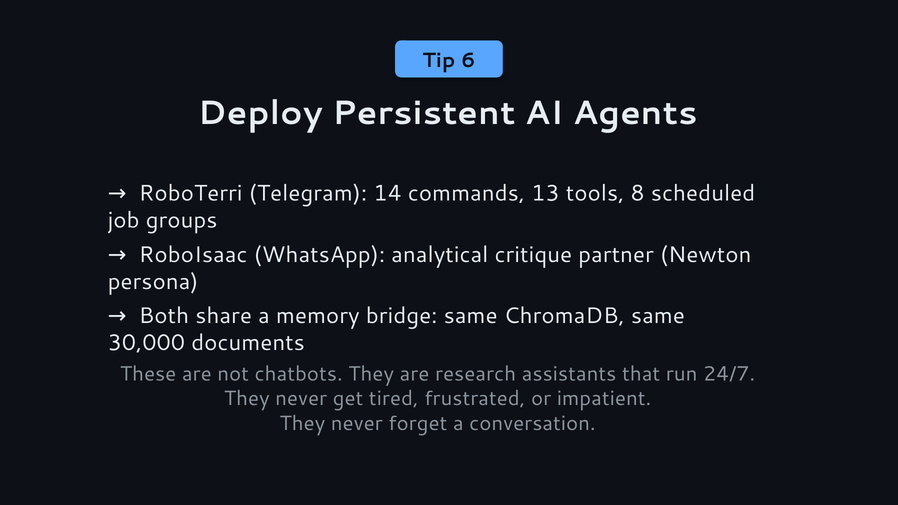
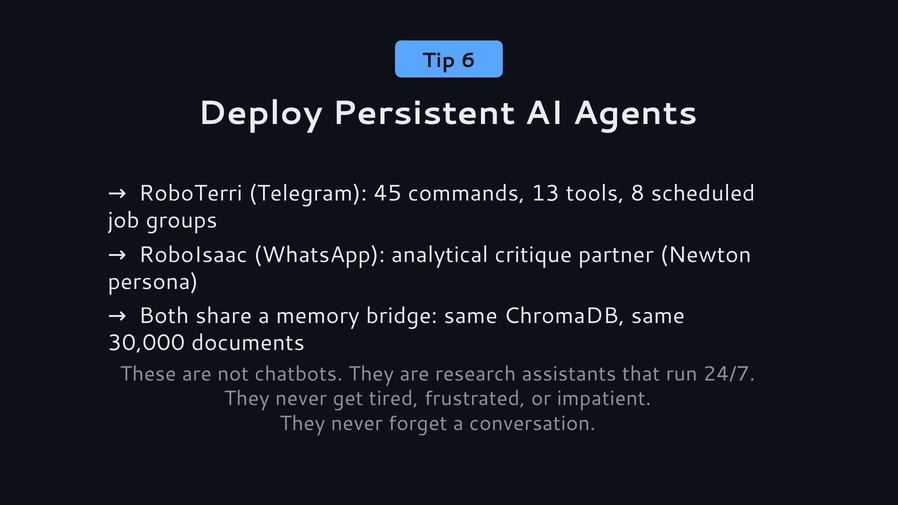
14: 14 -> 45 (388, 193)
